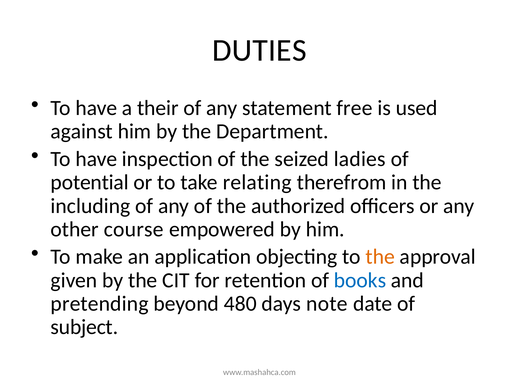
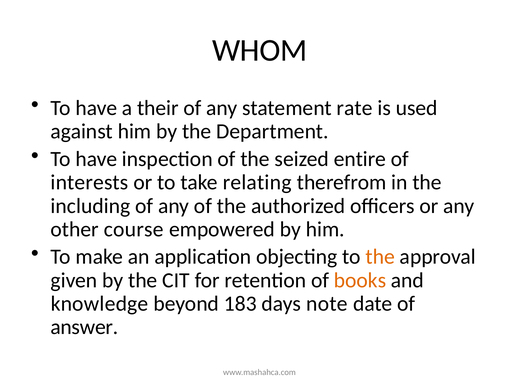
DUTIES: DUTIES -> WHOM (260, 50)
free: free -> rate (355, 108)
ladies: ladies -> entire (360, 159)
potential: potential -> interests (90, 182)
books colour: blue -> orange (360, 280)
pretending: pretending -> knowledge (100, 303)
480: 480 -> 183 (240, 303)
subject: subject -> answer (84, 326)
